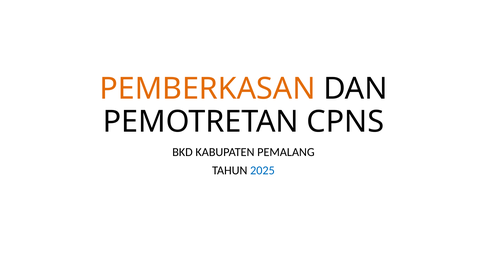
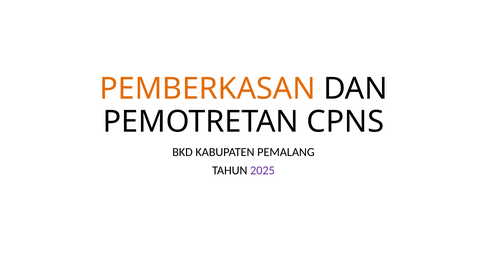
2025 colour: blue -> purple (262, 170)
